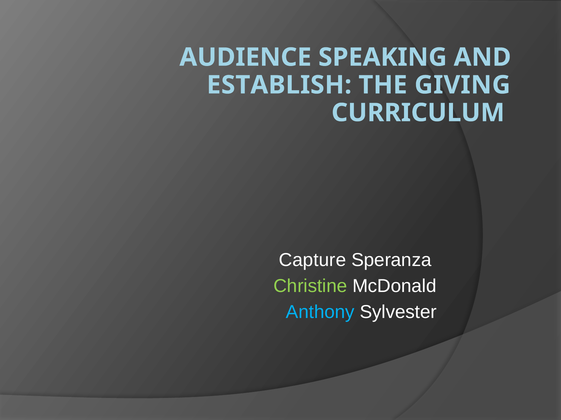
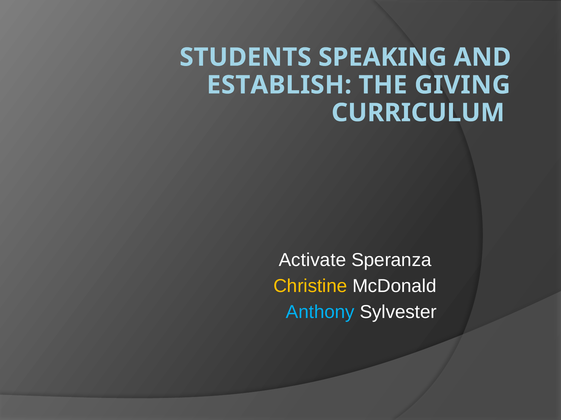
AUDIENCE: AUDIENCE -> STUDENTS (245, 57)
Capture: Capture -> Activate (312, 260)
Christine colour: light green -> yellow (310, 286)
